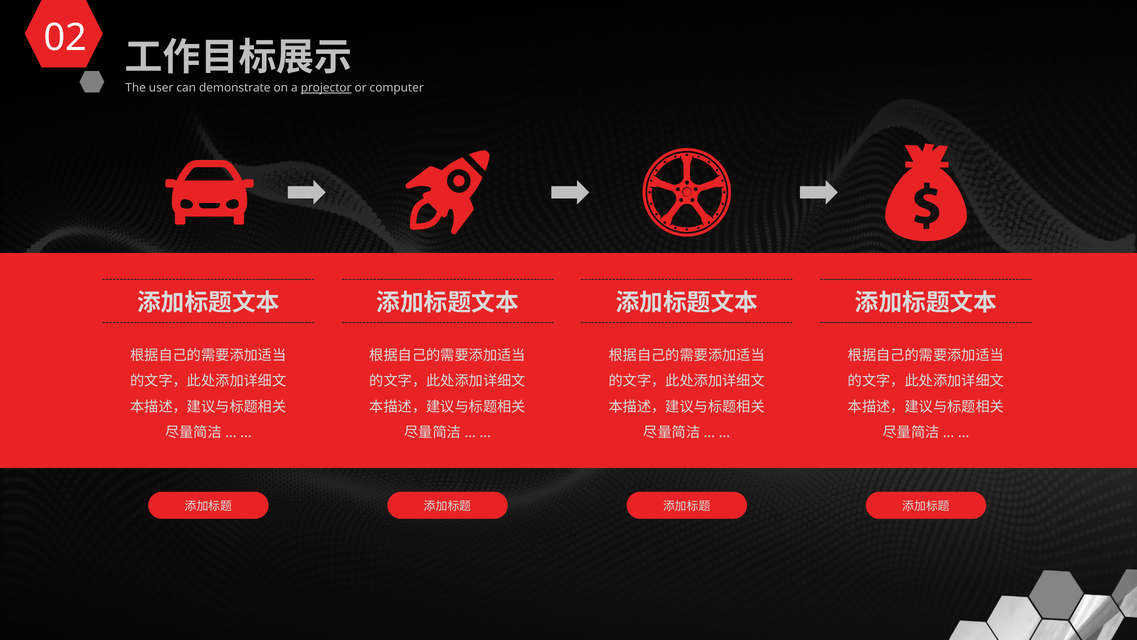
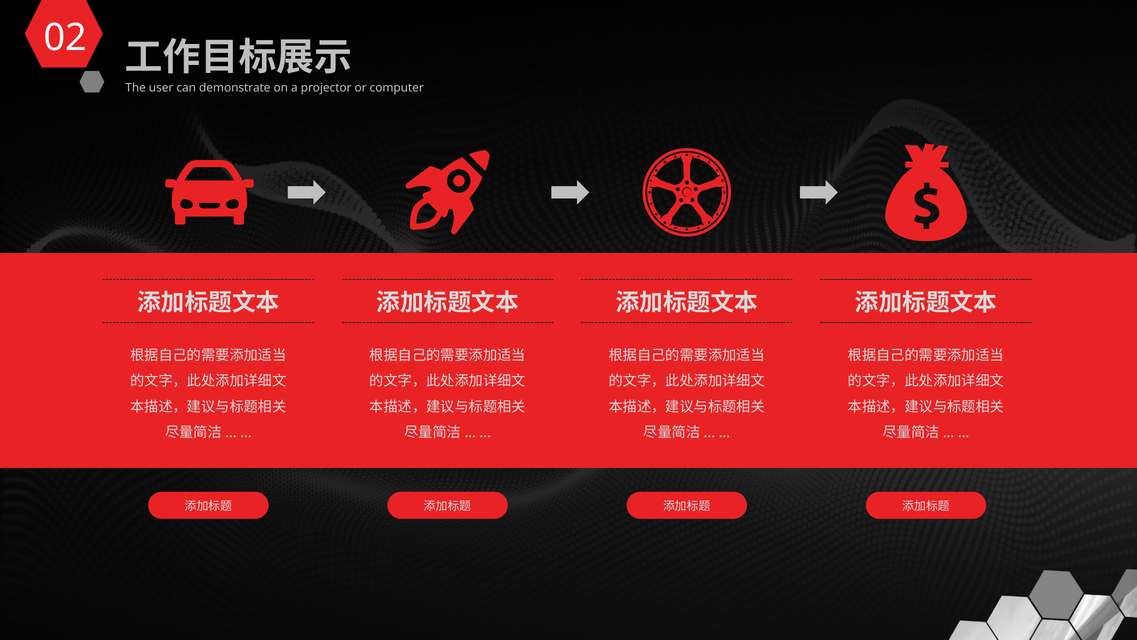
projector underline: present -> none (326, 88)
